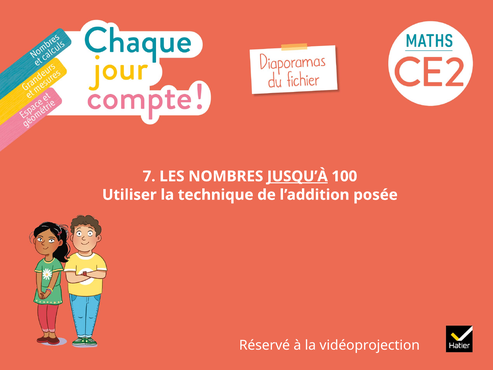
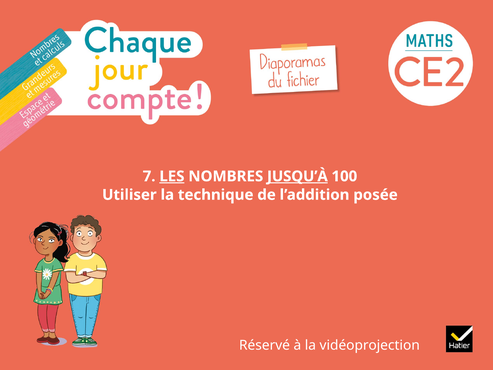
LES underline: none -> present (172, 176)
